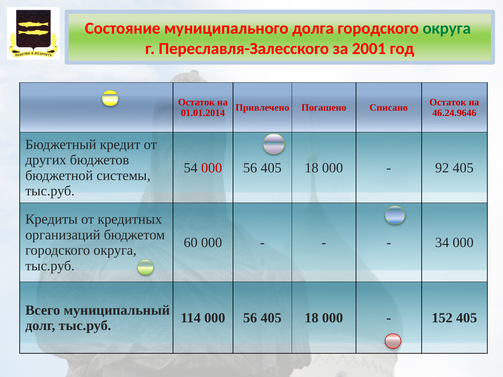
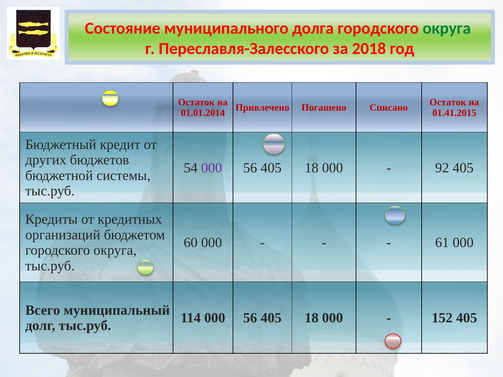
2001: 2001 -> 2018 (369, 49)
46.24.9646: 46.24.9646 -> 01.41.2015 (454, 113)
000 colour: red -> purple (212, 168)
34: 34 -> 61 (442, 243)
